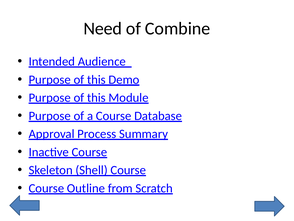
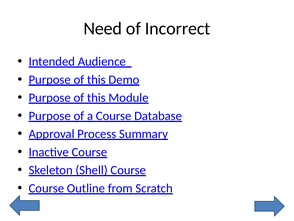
Combine: Combine -> Incorrect (178, 28)
